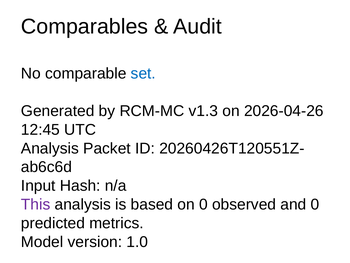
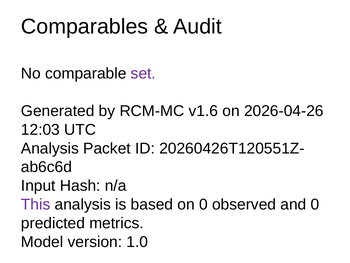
set colour: blue -> purple (143, 73)
v1.3: v1.3 -> v1.6 (203, 111)
12:45: 12:45 -> 12:03 (40, 129)
